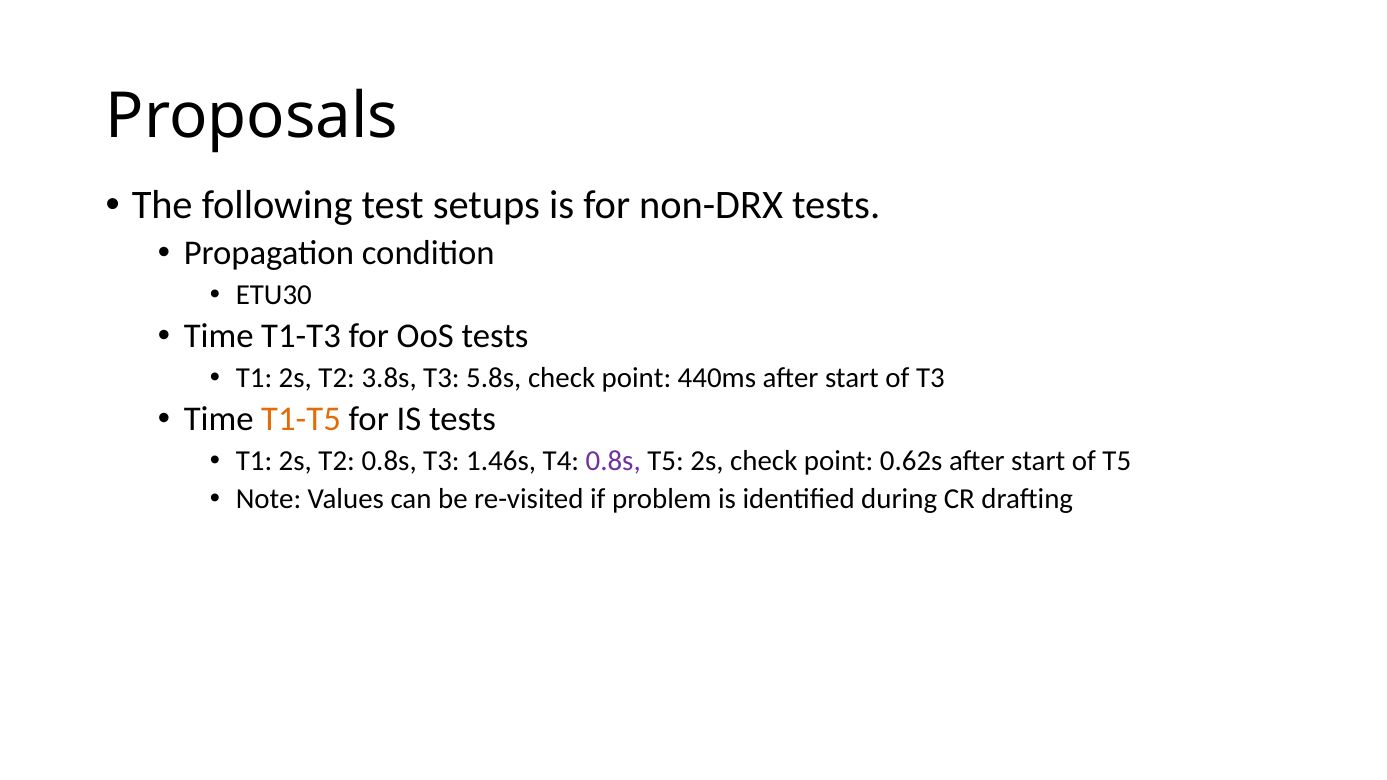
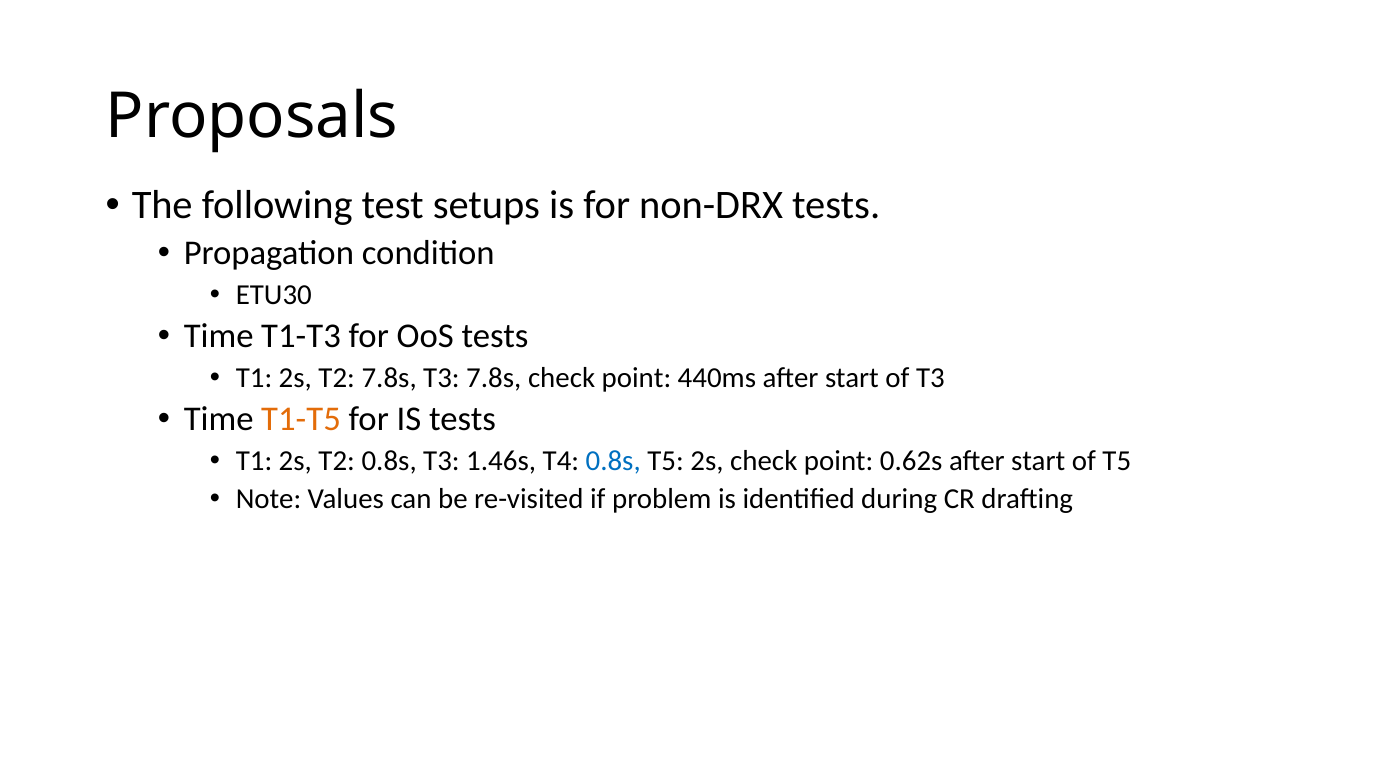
T2 3.8s: 3.8s -> 7.8s (389, 378)
T3 5.8s: 5.8s -> 7.8s (494, 378)
0.8s colour: purple -> blue (613, 461)
